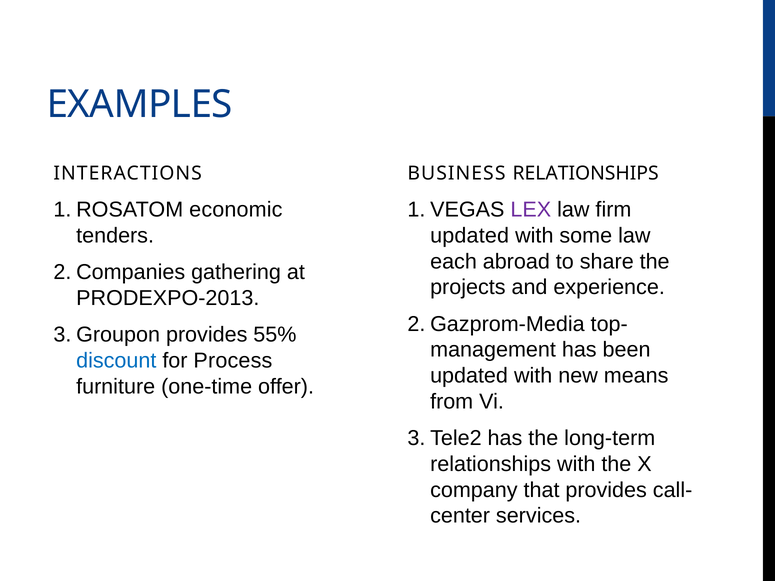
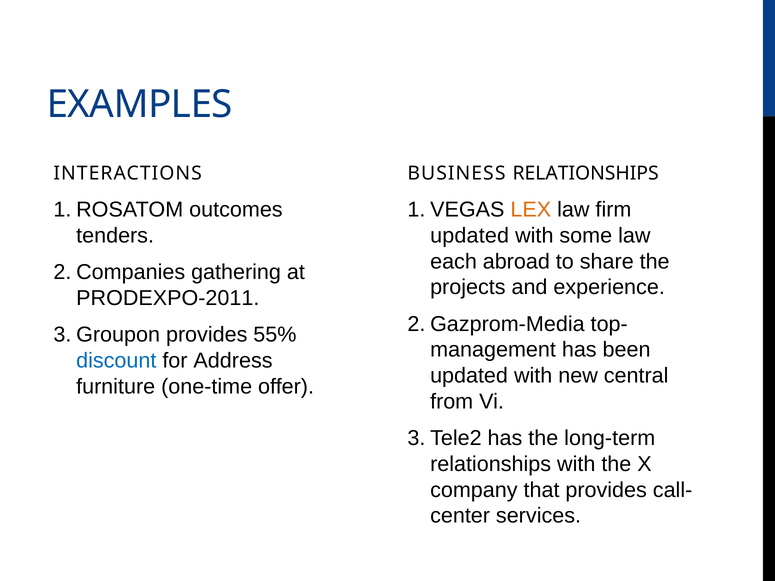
economic: economic -> outcomes (236, 210)
LEX colour: purple -> orange (531, 210)
PRODEXPO-2013: PRODEXPO-2013 -> PRODEXPO-2011 (168, 298)
Process: Process -> Address (233, 361)
means: means -> central (636, 376)
